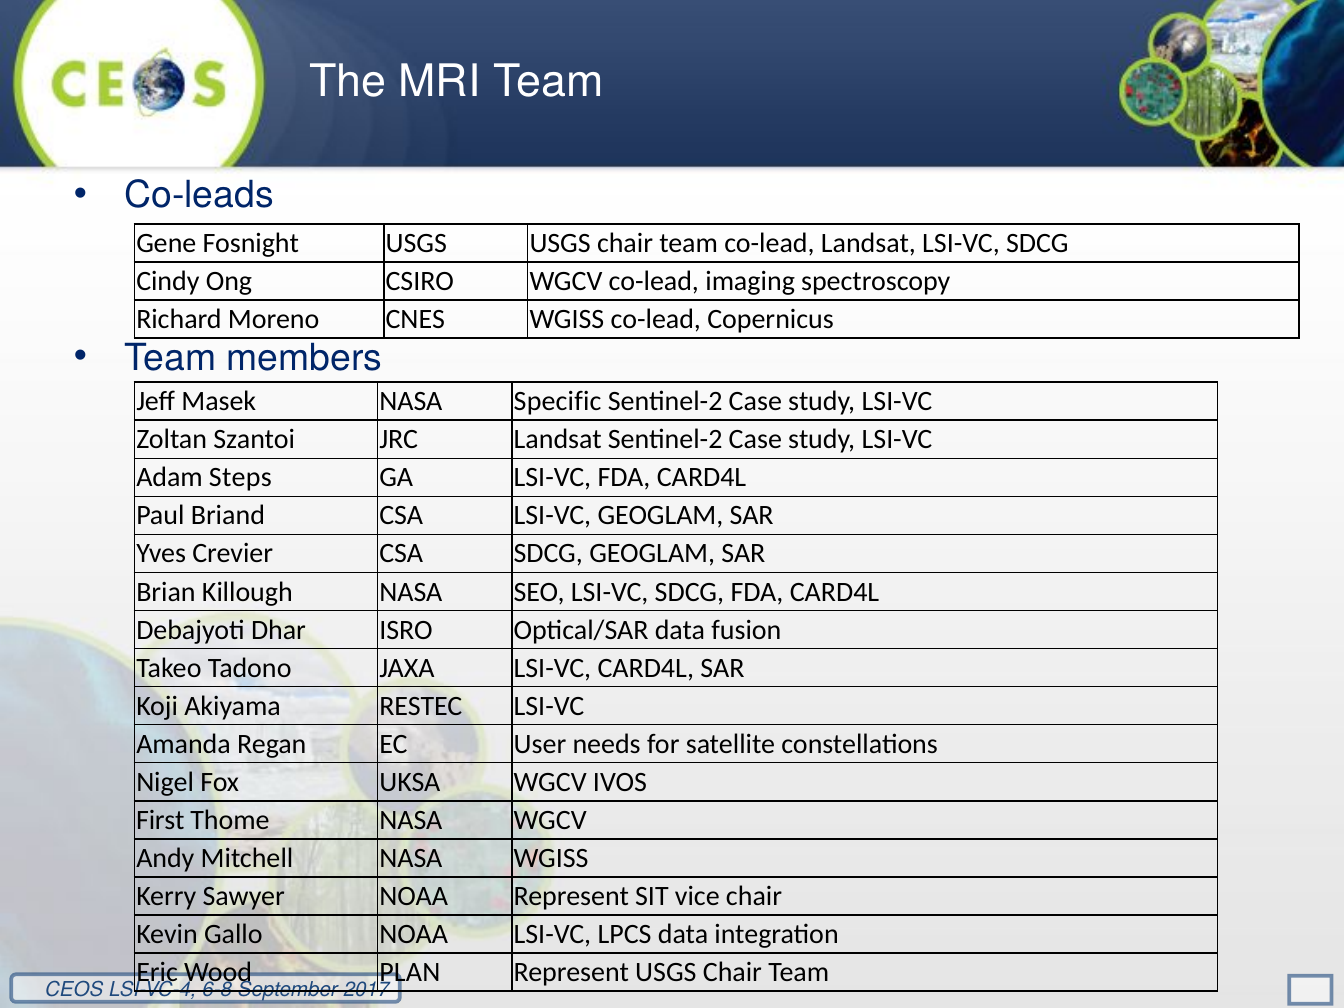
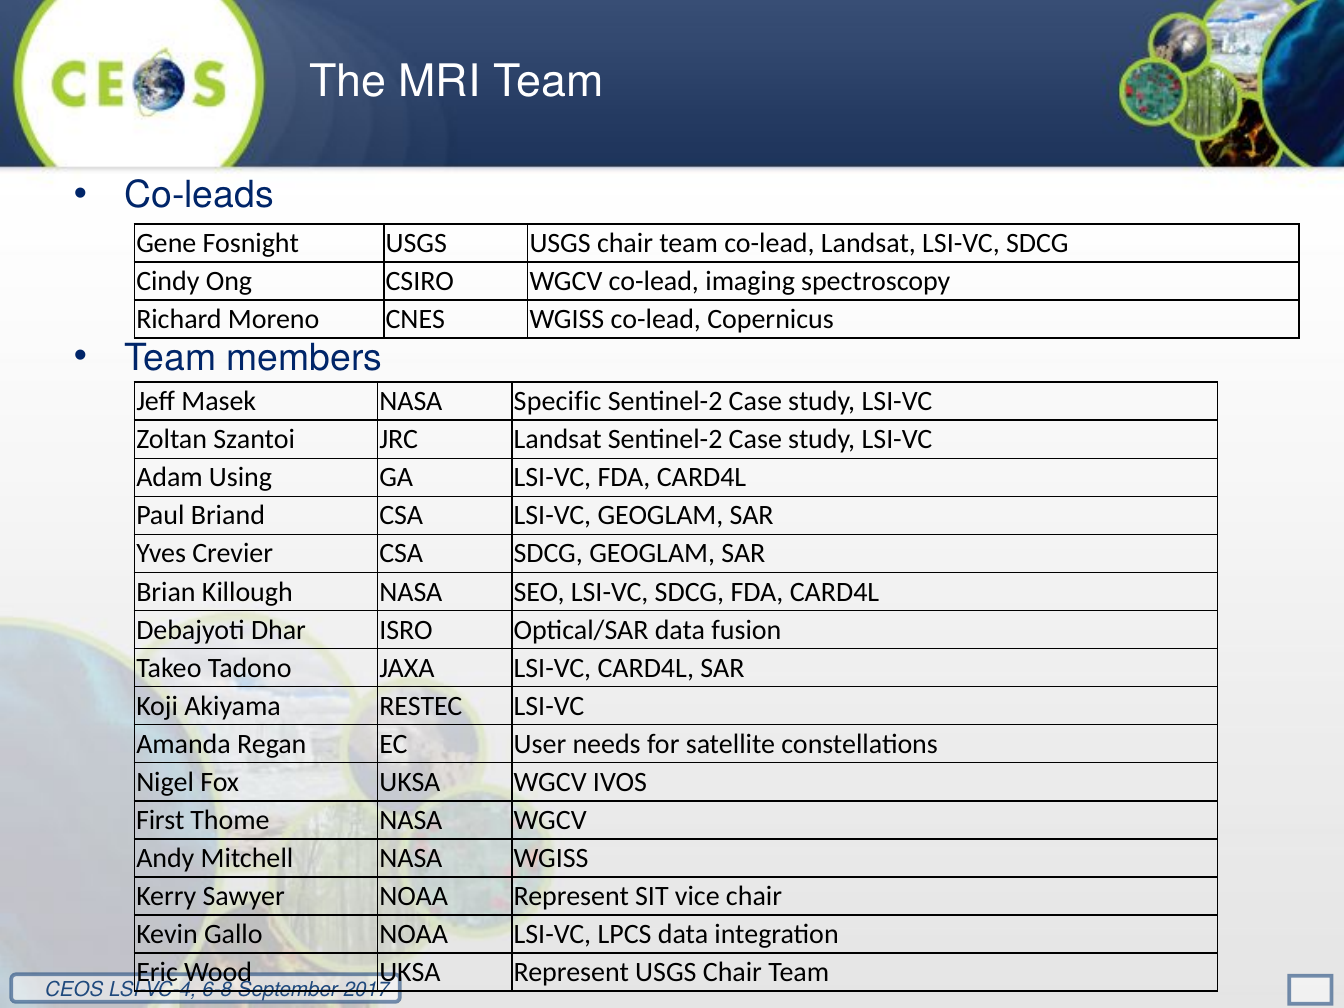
Steps: Steps -> Using (240, 478)
PLAN: PLAN -> UKSA (410, 972)
